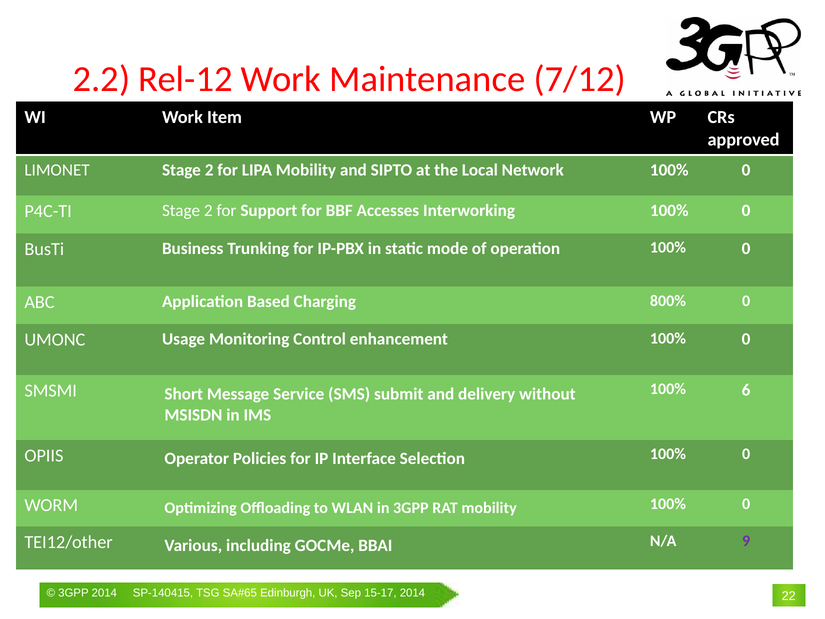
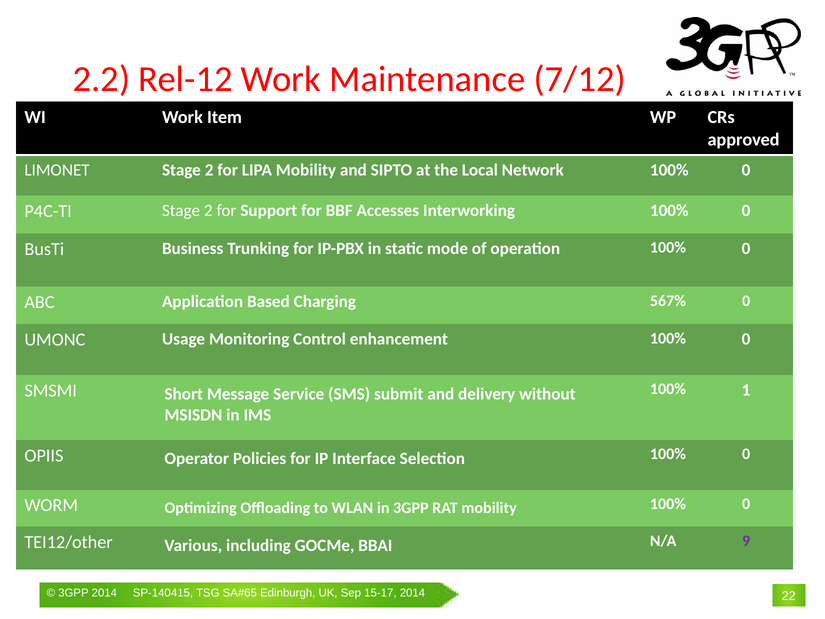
800%: 800% -> 567% (668, 301)
6: 6 -> 1 (746, 390)
